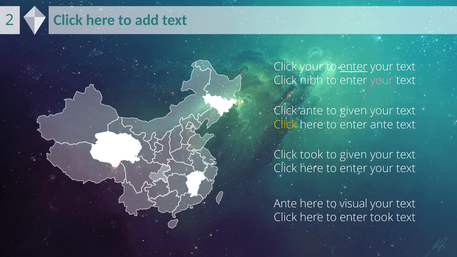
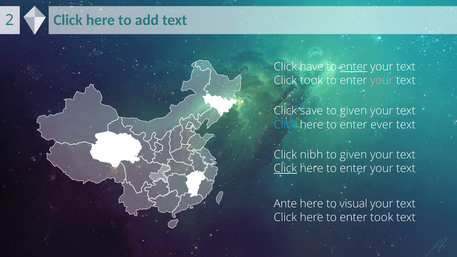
Click your: your -> have (312, 67)
Click nibh: nibh -> took (311, 81)
Click ante: ante -> save (311, 111)
Click colour: yellow -> light blue (285, 125)
enter ante: ante -> ever (382, 125)
Click took: took -> nibh (311, 155)
Click underline: none -> present (285, 168)
